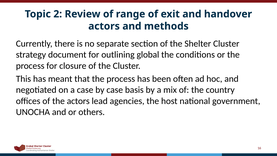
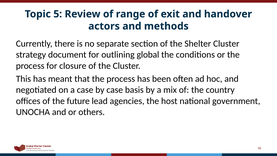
2: 2 -> 5 (58, 14)
the actors: actors -> future (78, 101)
